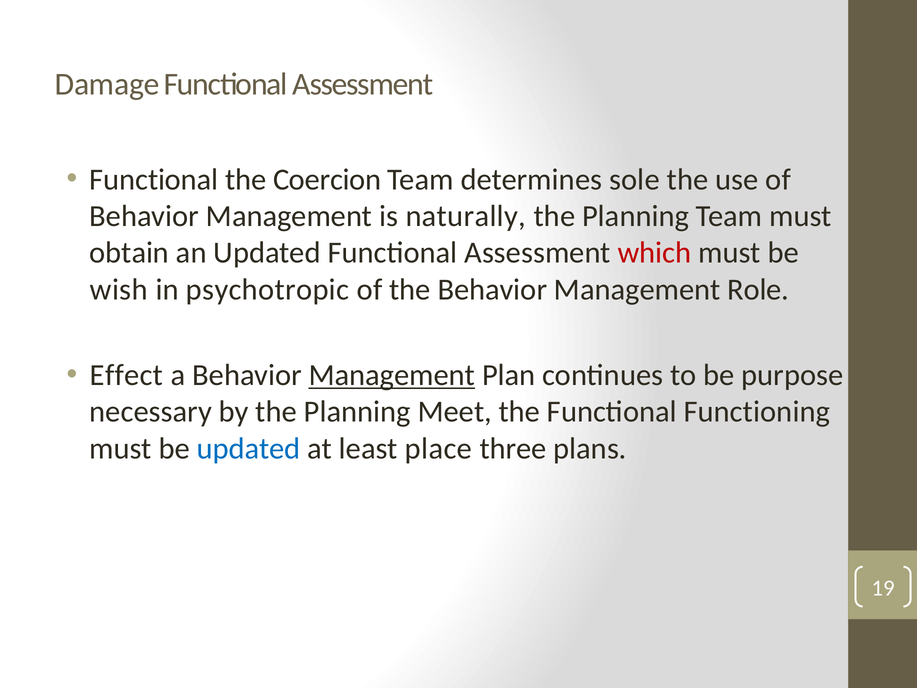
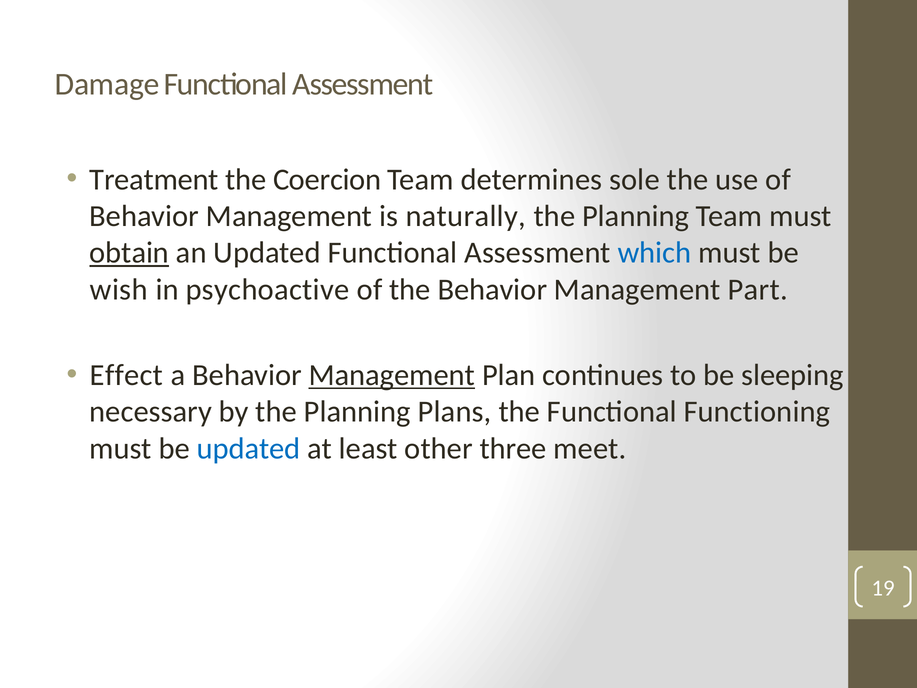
Functional: Functional -> Treatment (154, 179)
obtain underline: none -> present (129, 253)
which colour: red -> blue (655, 253)
psychotropic: psychotropic -> psychoactive (268, 289)
Role: Role -> Part (758, 289)
purpose: purpose -> sleeping (792, 375)
Meet: Meet -> Plans (455, 412)
place: place -> other (439, 448)
plans: plans -> meet (590, 448)
